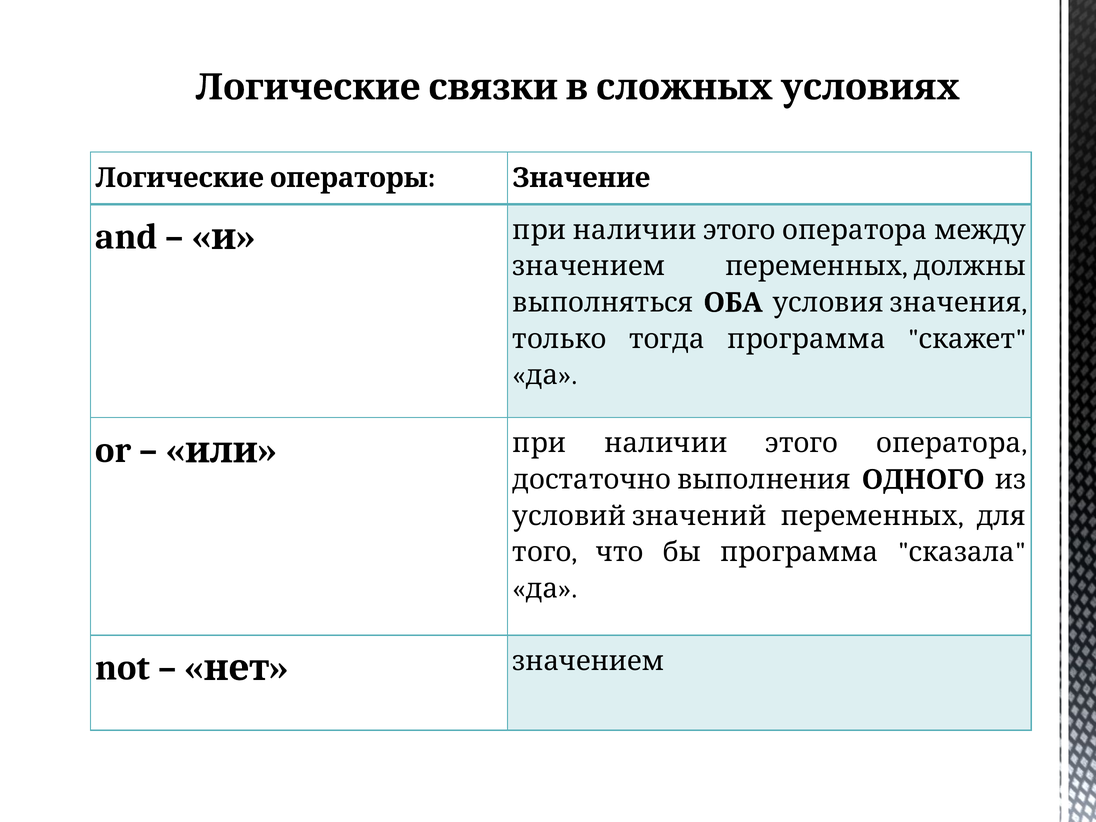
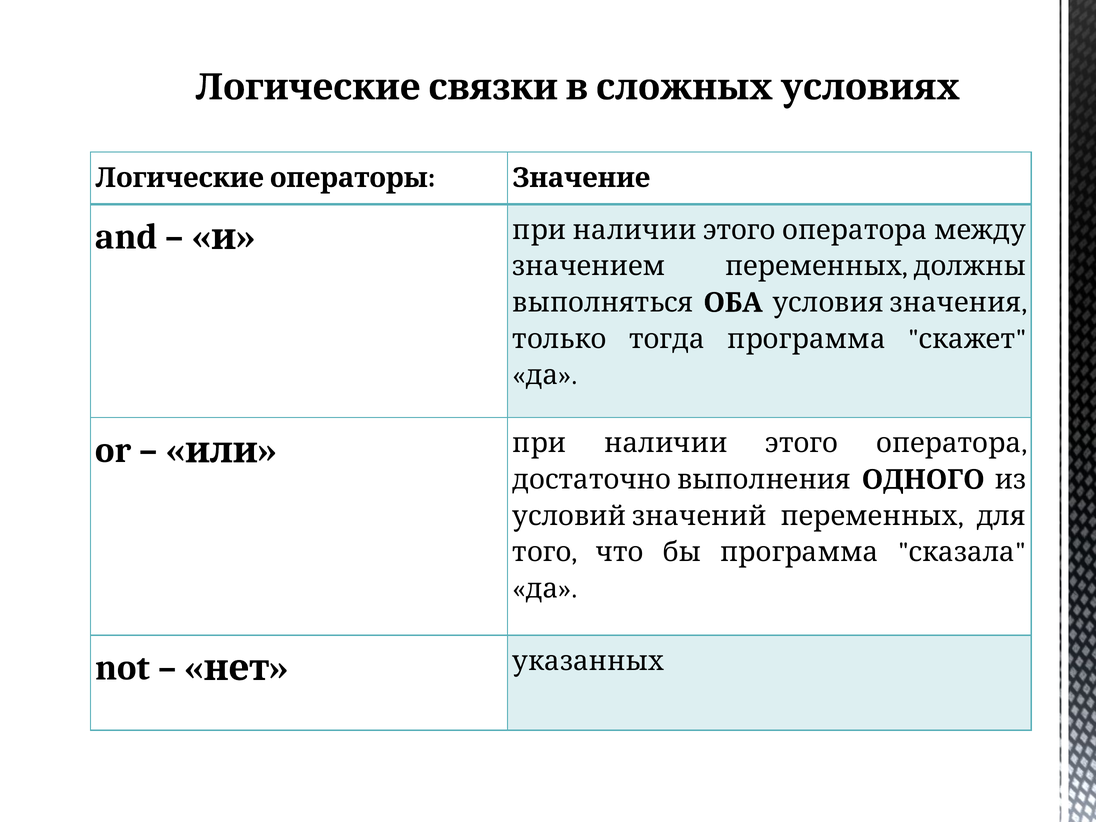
нет значением: значением -> указанных (588, 661)
